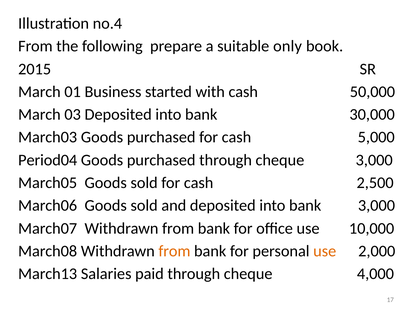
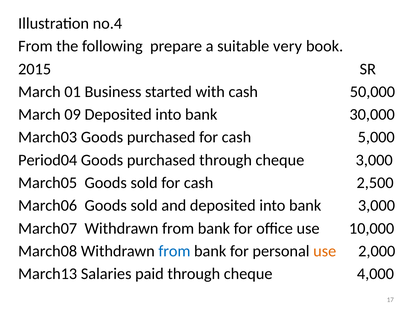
only: only -> very (288, 46)
03: 03 -> 09 (73, 115)
from colour: orange -> blue (174, 251)
